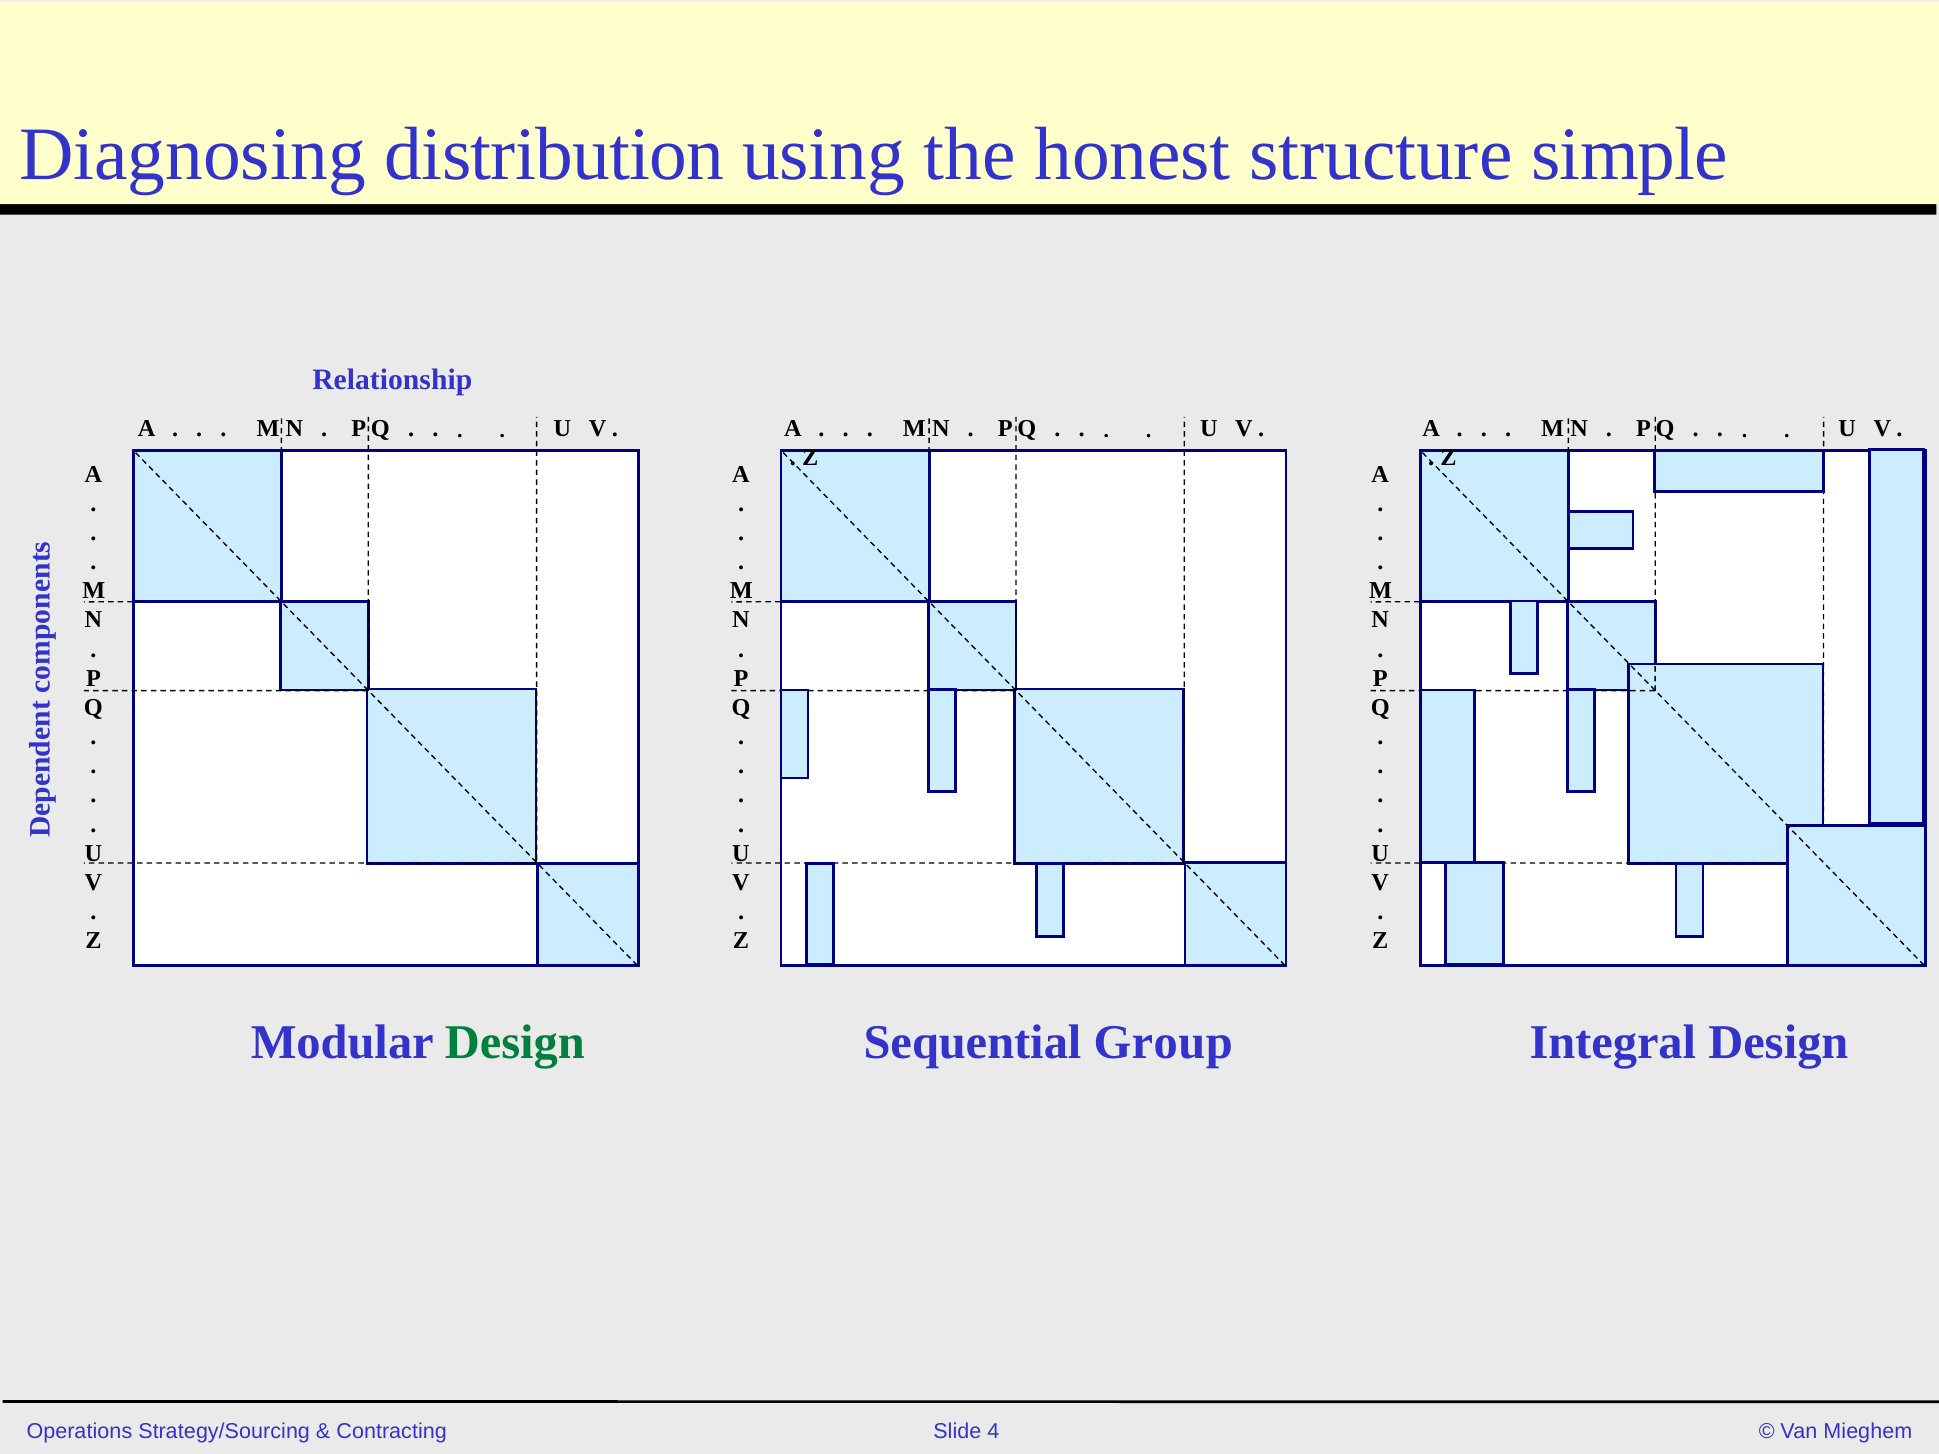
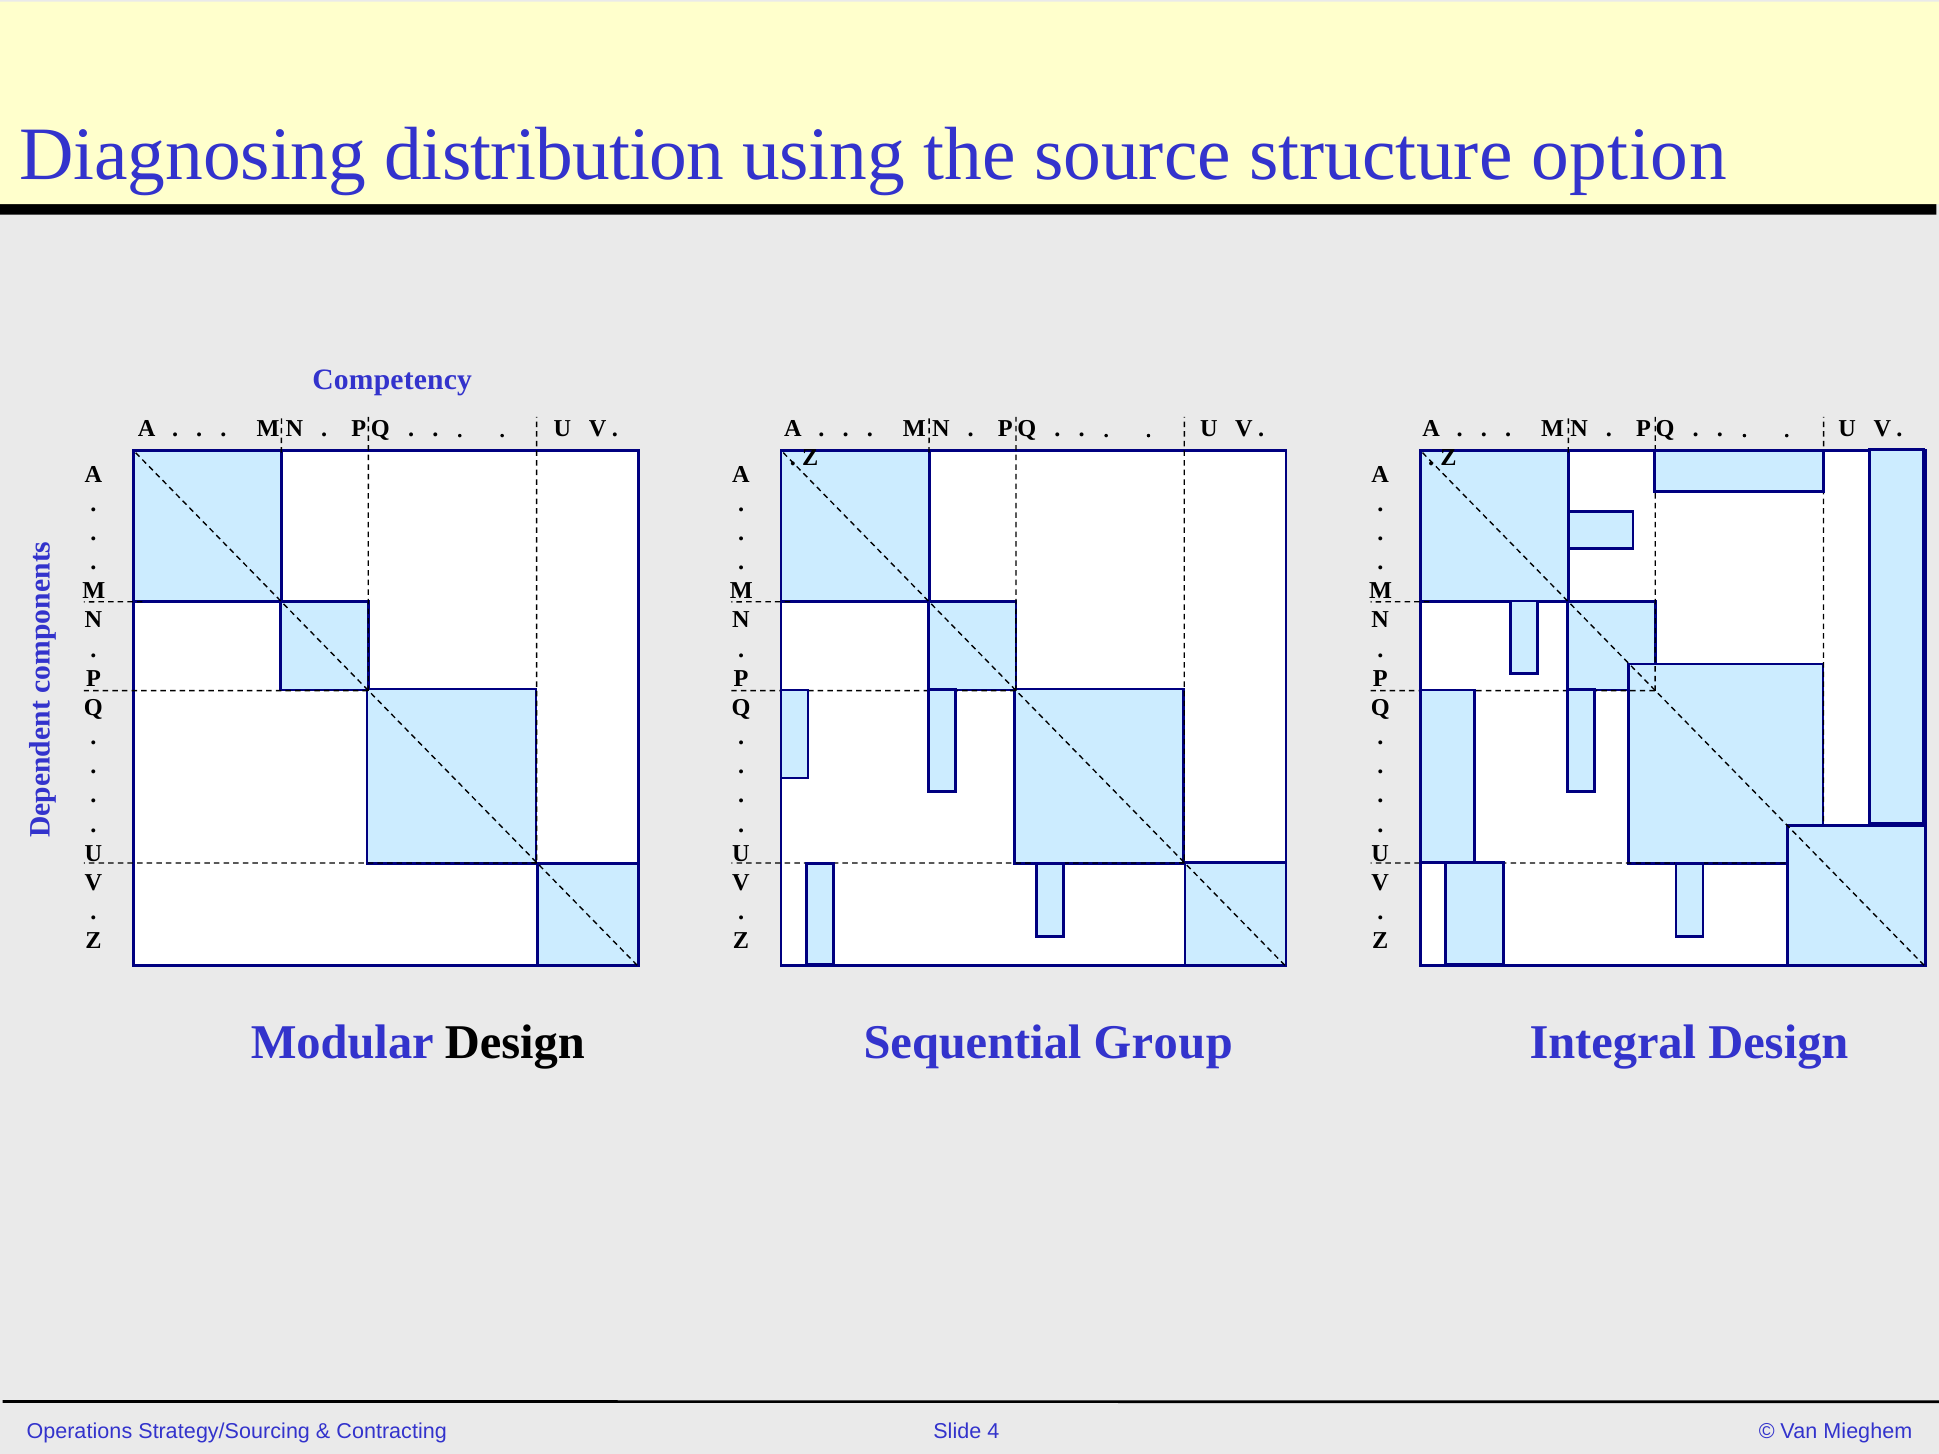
honest: honest -> source (1133, 155)
simple: simple -> option (1629, 155)
Relationship: Relationship -> Competency (392, 380)
Design colour: green -> black (515, 1043)
